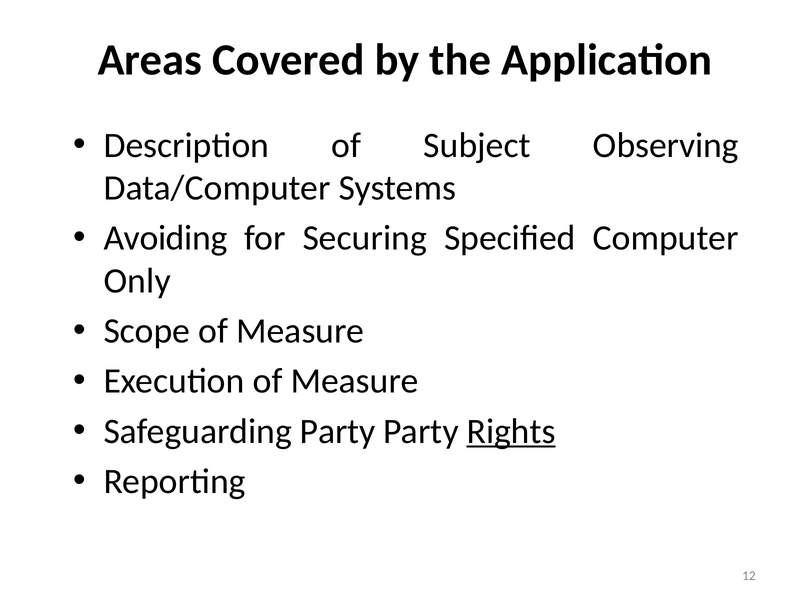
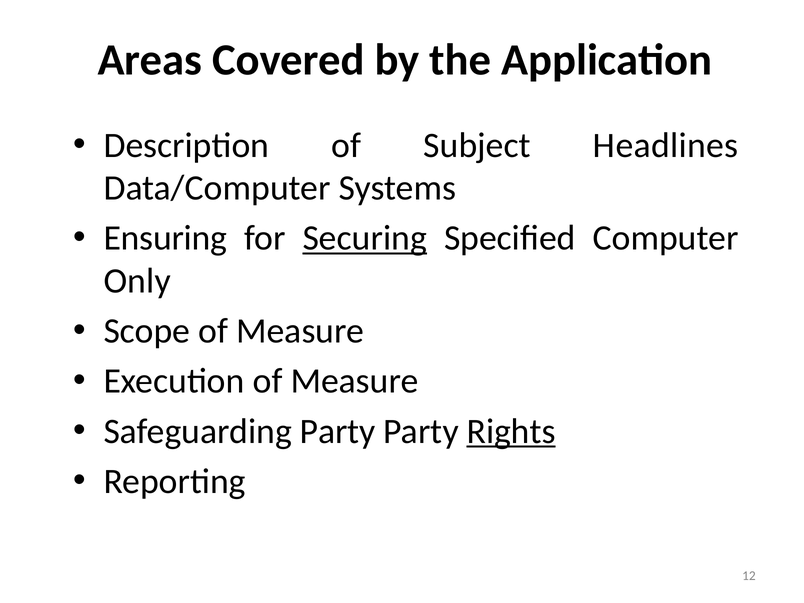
Observing: Observing -> Headlines (666, 145)
Avoiding: Avoiding -> Ensuring (165, 238)
Securing underline: none -> present (365, 238)
